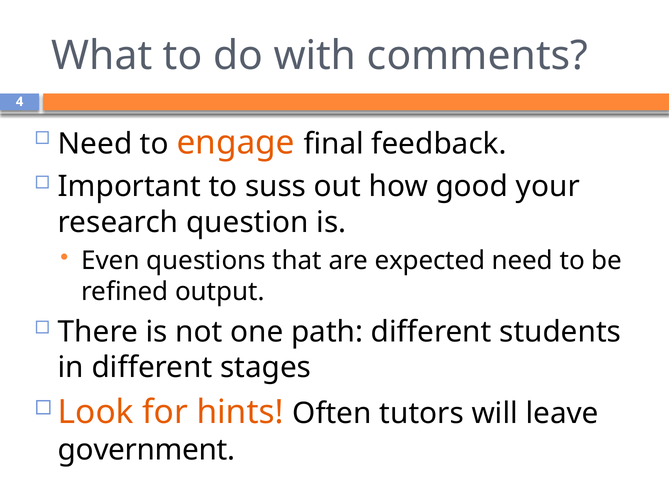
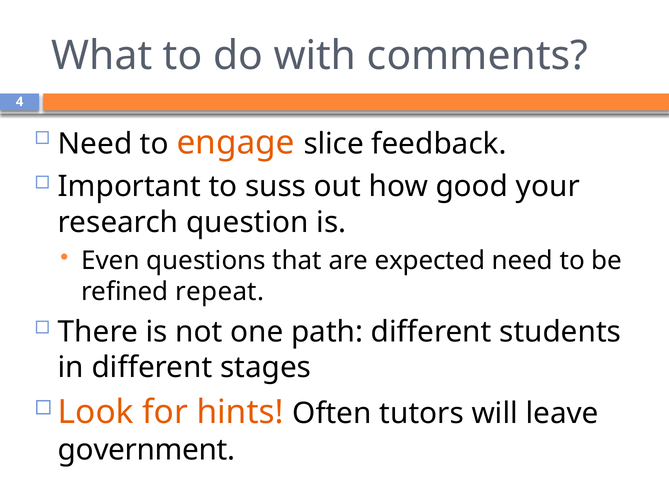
final: final -> slice (334, 144)
output: output -> repeat (220, 292)
